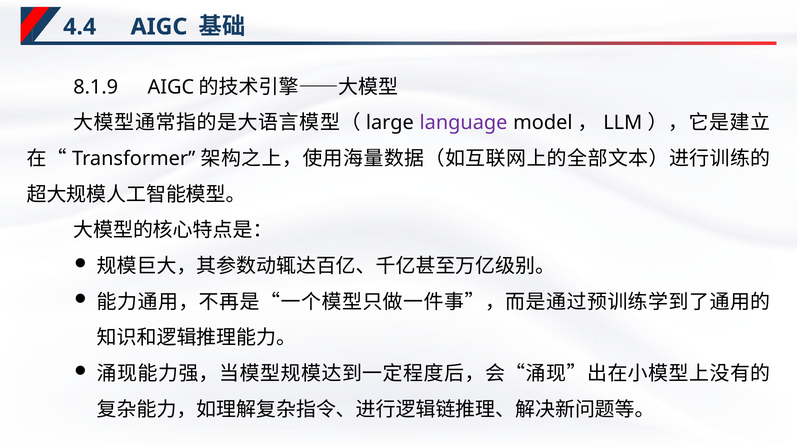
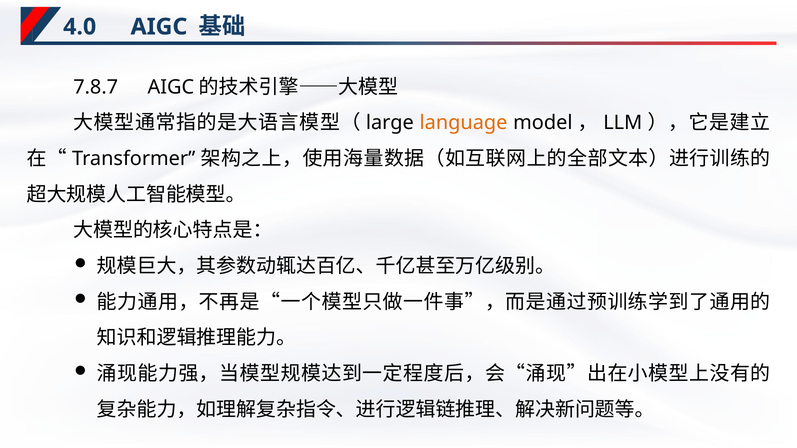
4.4: 4.4 -> 4.0 (80, 27)
8.1.9: 8.1.9 -> 7.8.7 (96, 87)
language colour: purple -> orange (464, 123)
